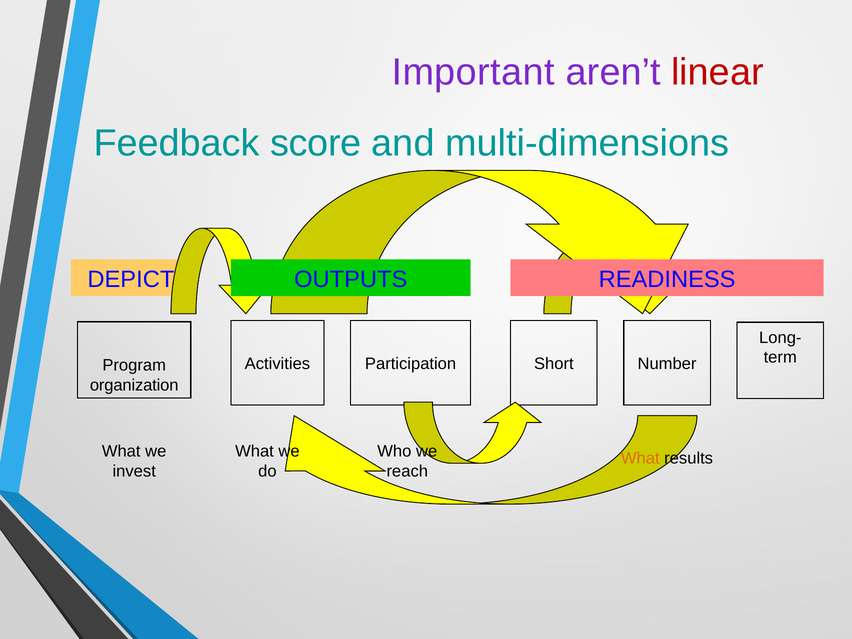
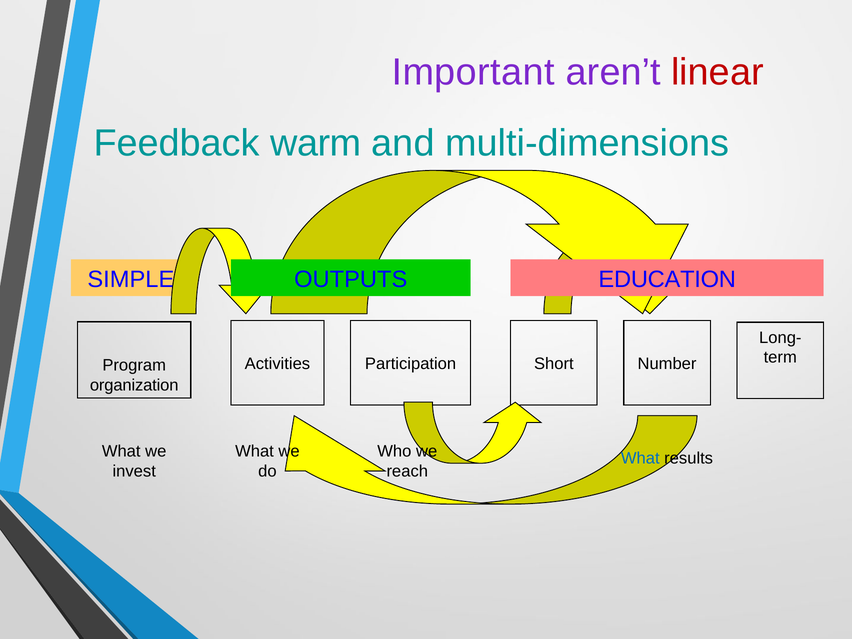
score: score -> warm (316, 143)
DEPICT: DEPICT -> SIMPLE (131, 279)
READINESS: READINESS -> EDUCATION (667, 279)
What colour: orange -> blue (640, 458)
